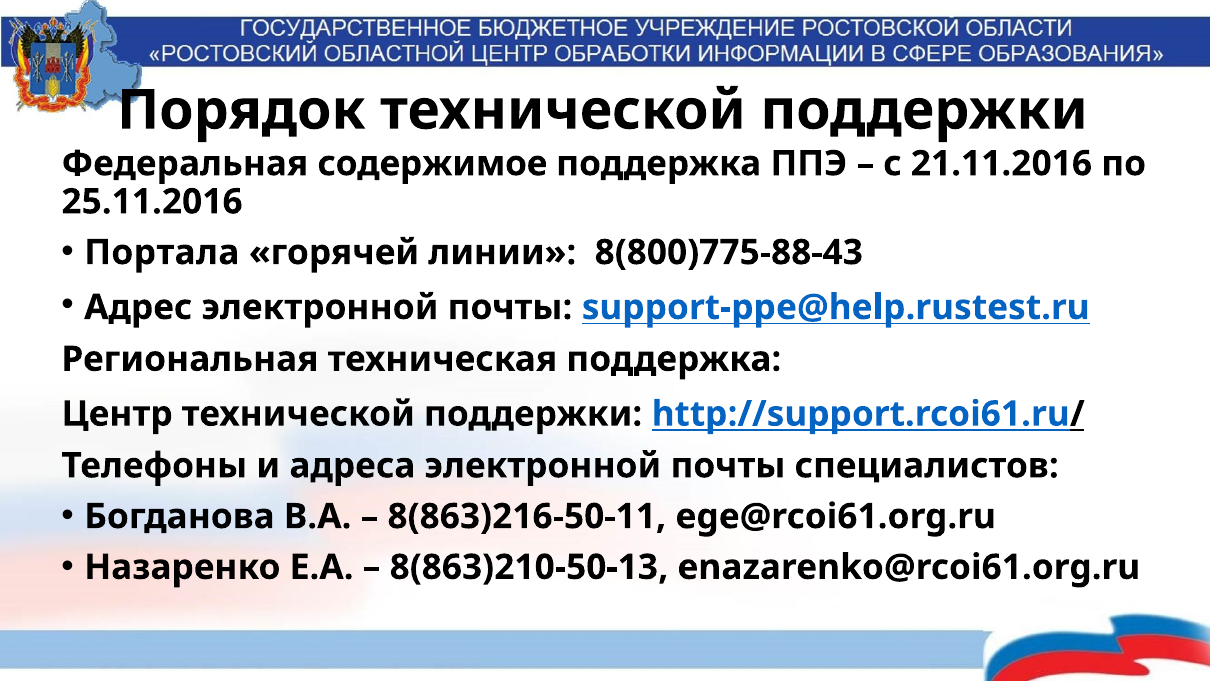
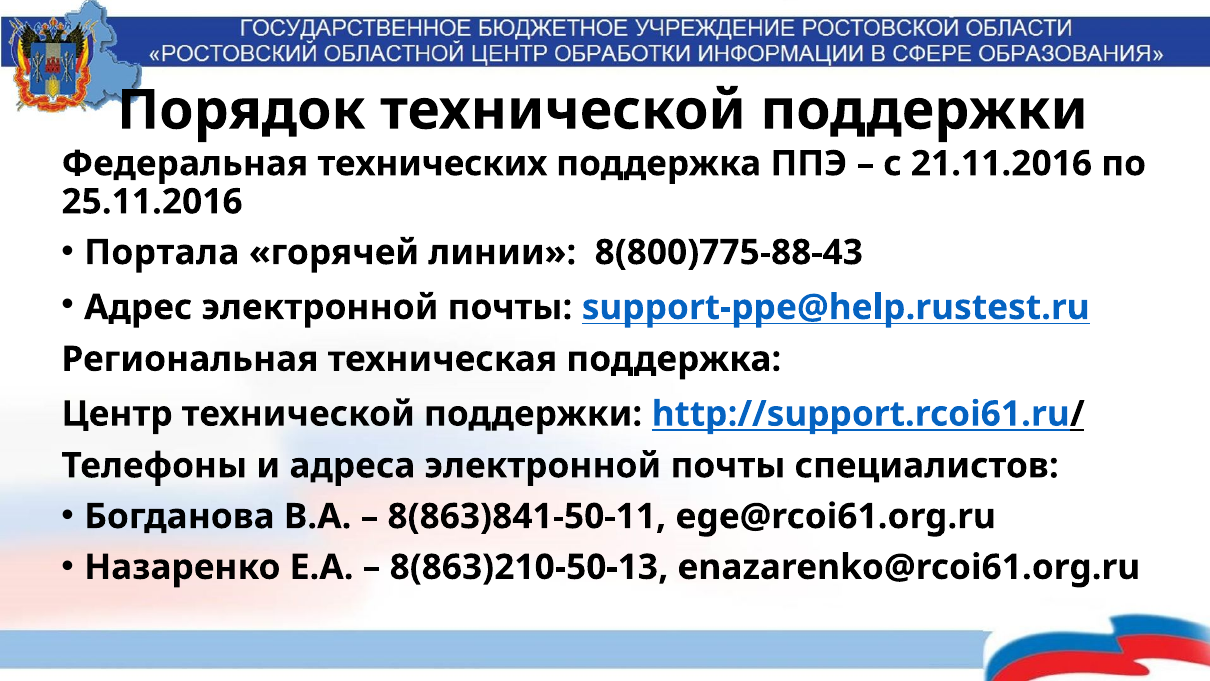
содержимое: содержимое -> технических (432, 164)
8(863)216-50-11: 8(863)216-50-11 -> 8(863)841-50-11 (527, 516)
